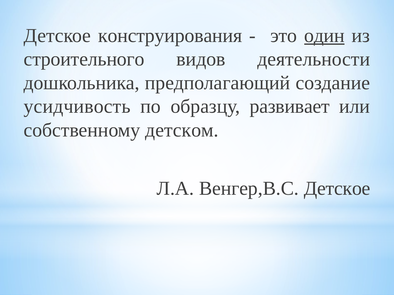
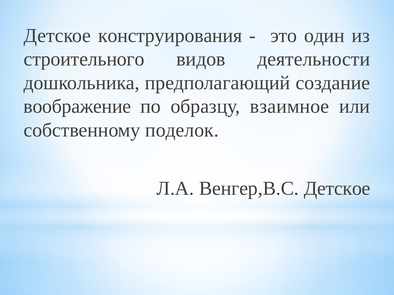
один underline: present -> none (324, 36)
усидчивость: усидчивость -> воображение (77, 107)
развивает: развивает -> взаимное (290, 107)
детском: детском -> поделок (182, 130)
